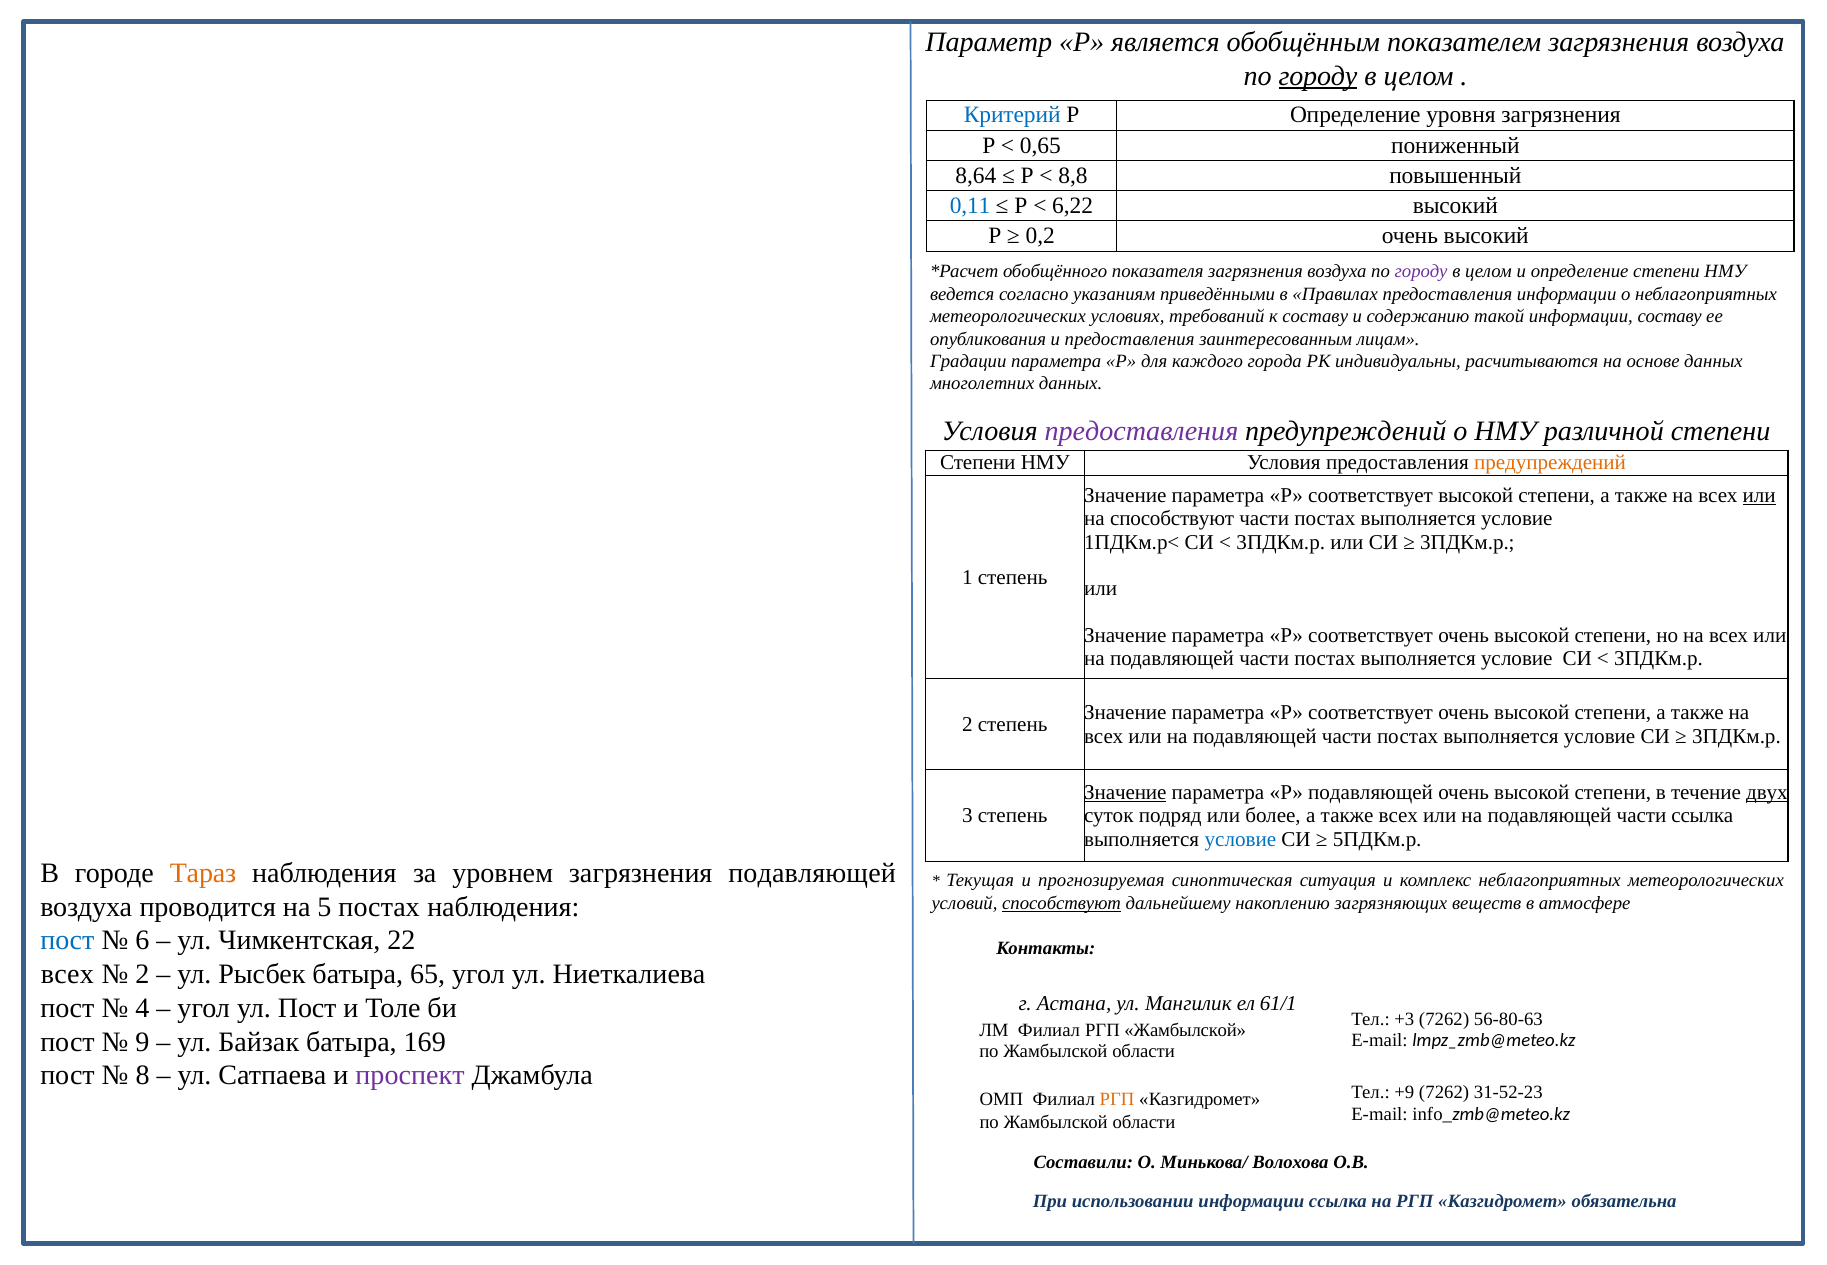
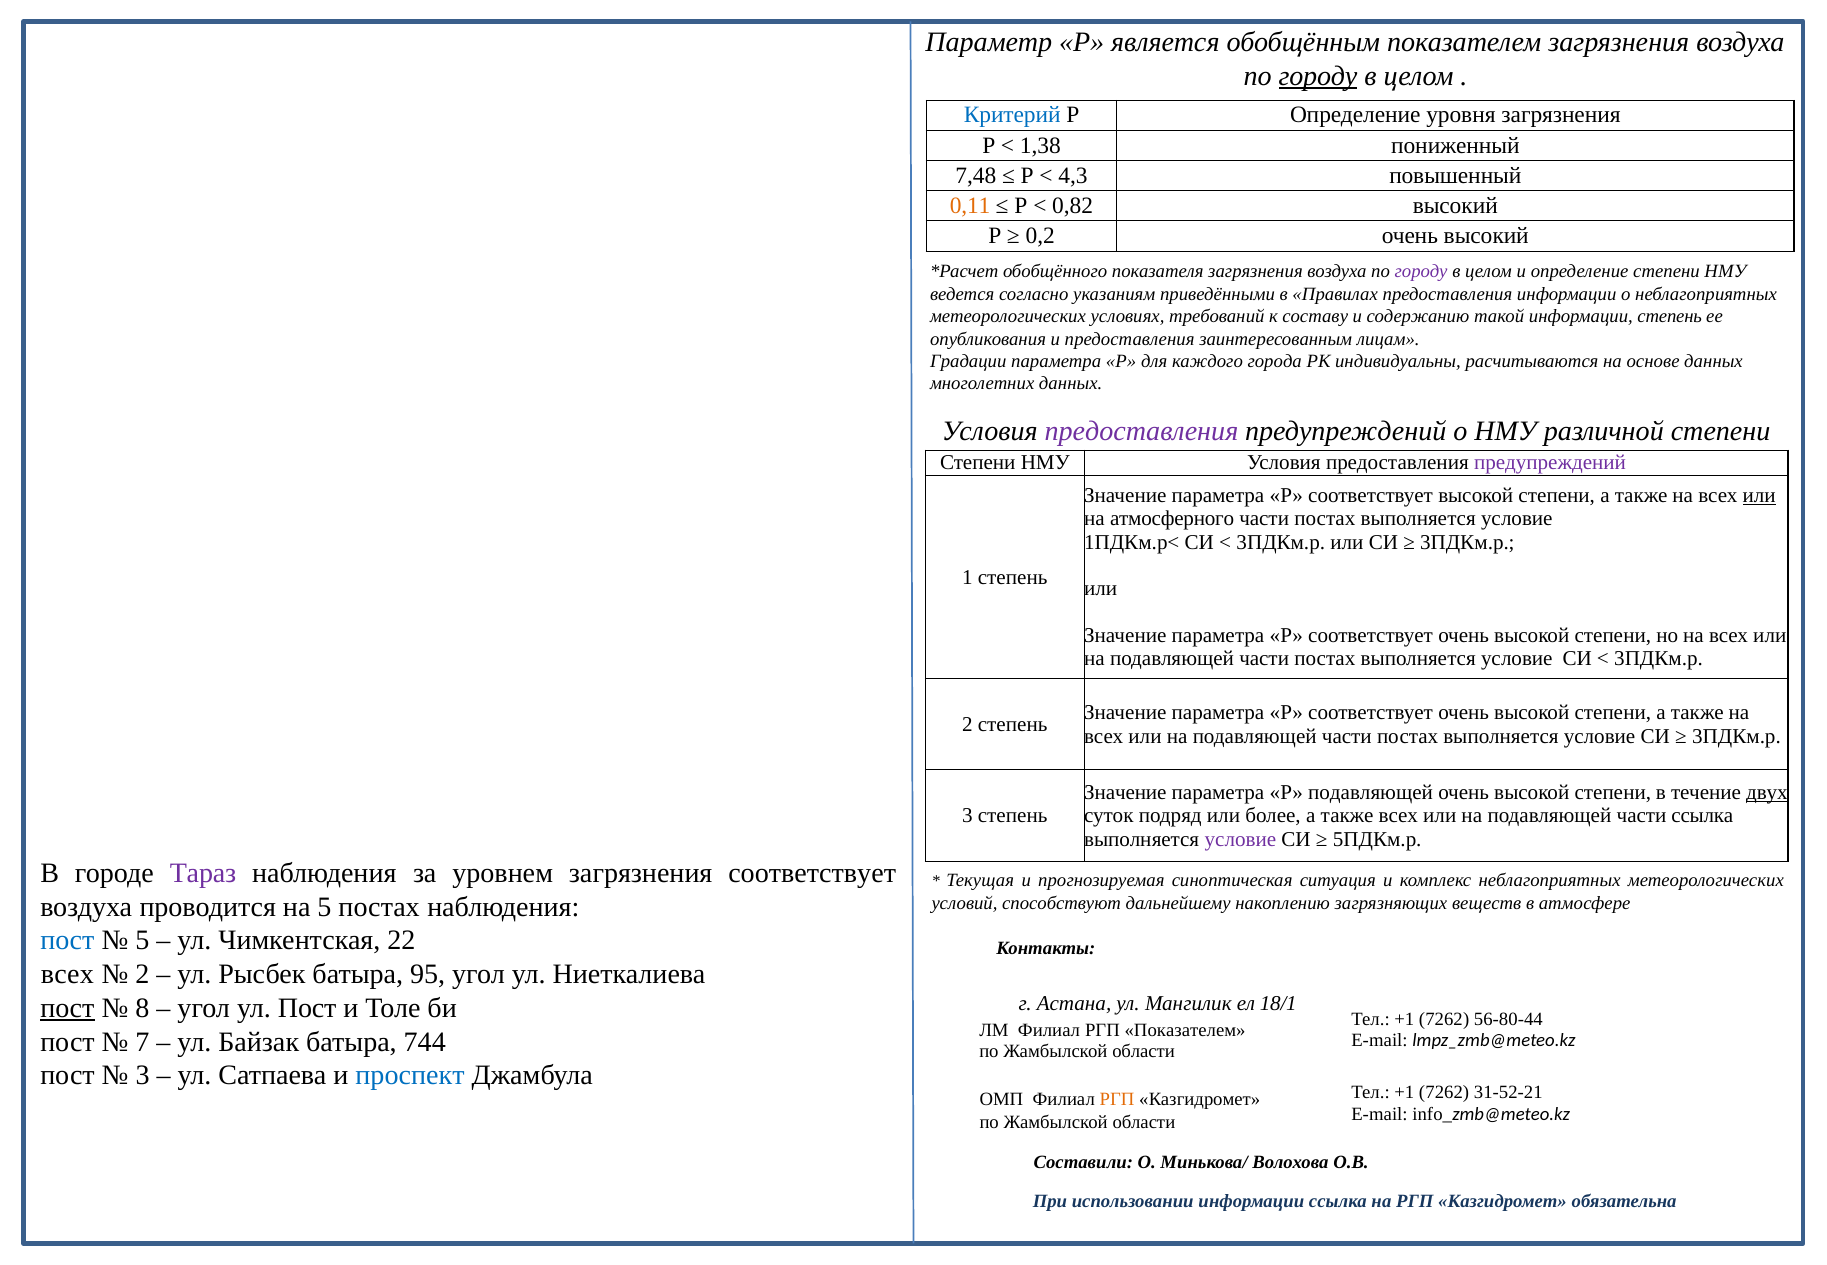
0,65: 0,65 -> 1,38 (1040, 145)
8,64: 8,64 -> 7,48 (976, 175)
8,8: 8,8 -> 4,3 (1073, 175)
0,11 colour: blue -> orange (970, 206)
6,22: 6,22 -> 0,82 (1073, 206)
информации составу: составу -> степень (1670, 316)
предупреждений colour: orange -> purple (1550, 463)
на способствуют: способствуют -> атмосферного (1172, 519)
Значение underline: present -> none (1125, 792)
условие colour: blue -> purple (1240, 839)
Тараз colour: orange -> purple (203, 873)
загрязнения подавляющей: подавляющей -> соответствует (812, 873)
способствуют underline: present -> none (1062, 903)
6: 6 -> 5 (142, 941)
65: 65 -> 95 (428, 974)
61/1: 61/1 -> 18/1 (1278, 1004)
пост underline: none -> present (67, 1008)
4: 4 -> 8 (142, 1008)
+3: +3 -> +1 (1404, 1019)
56-80-63: 56-80-63 -> 56-80-44 (1508, 1019)
РГП Жамбылской: Жамбылской -> Показателем (1185, 1030)
9: 9 -> 7 (142, 1042)
169: 169 -> 744 (425, 1042)
8: 8 -> 3 (143, 1075)
проспект colour: purple -> blue (410, 1075)
+9: +9 -> +1 (1404, 1093)
31-52-23: 31-52-23 -> 31-52-21 (1508, 1093)
